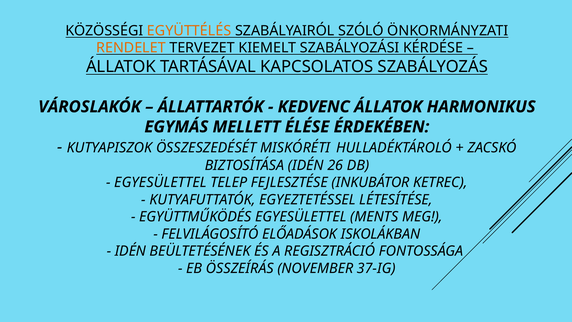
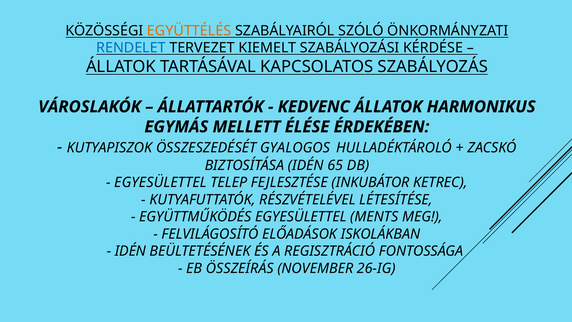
RENDELET colour: orange -> blue (131, 48)
MISKÓRÉTI: MISKÓRÉTI -> GYALOGOS (295, 148)
26: 26 -> 65 (335, 165)
EGYEZTETÉSSEL: EGYEZTETÉSSEL -> RÉSZVÉTELÉVEL (307, 200)
37-IG: 37-IG -> 26-IG (376, 268)
